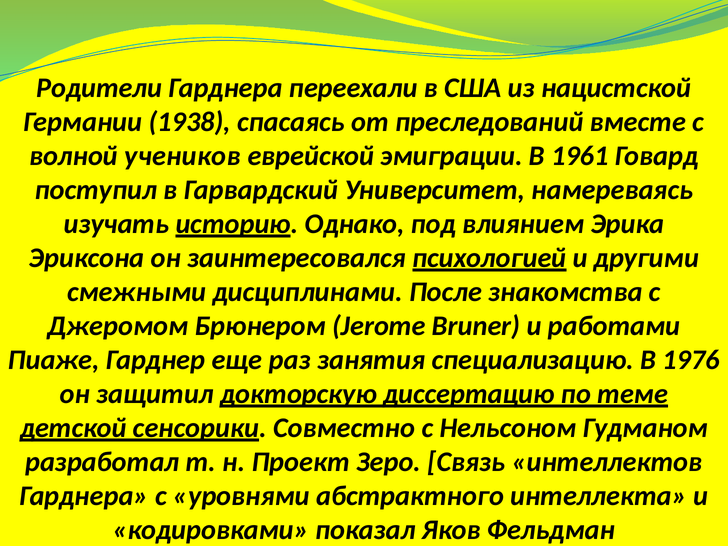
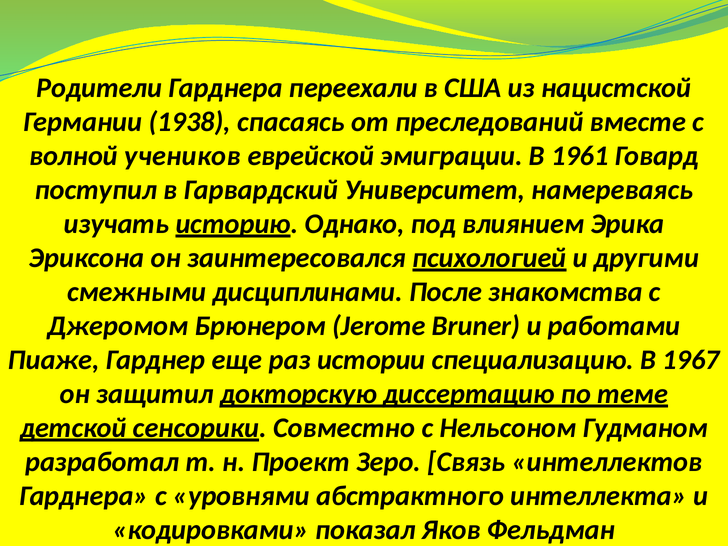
занятия: занятия -> истории (371, 360)
1976: 1976 -> 1967 (691, 360)
